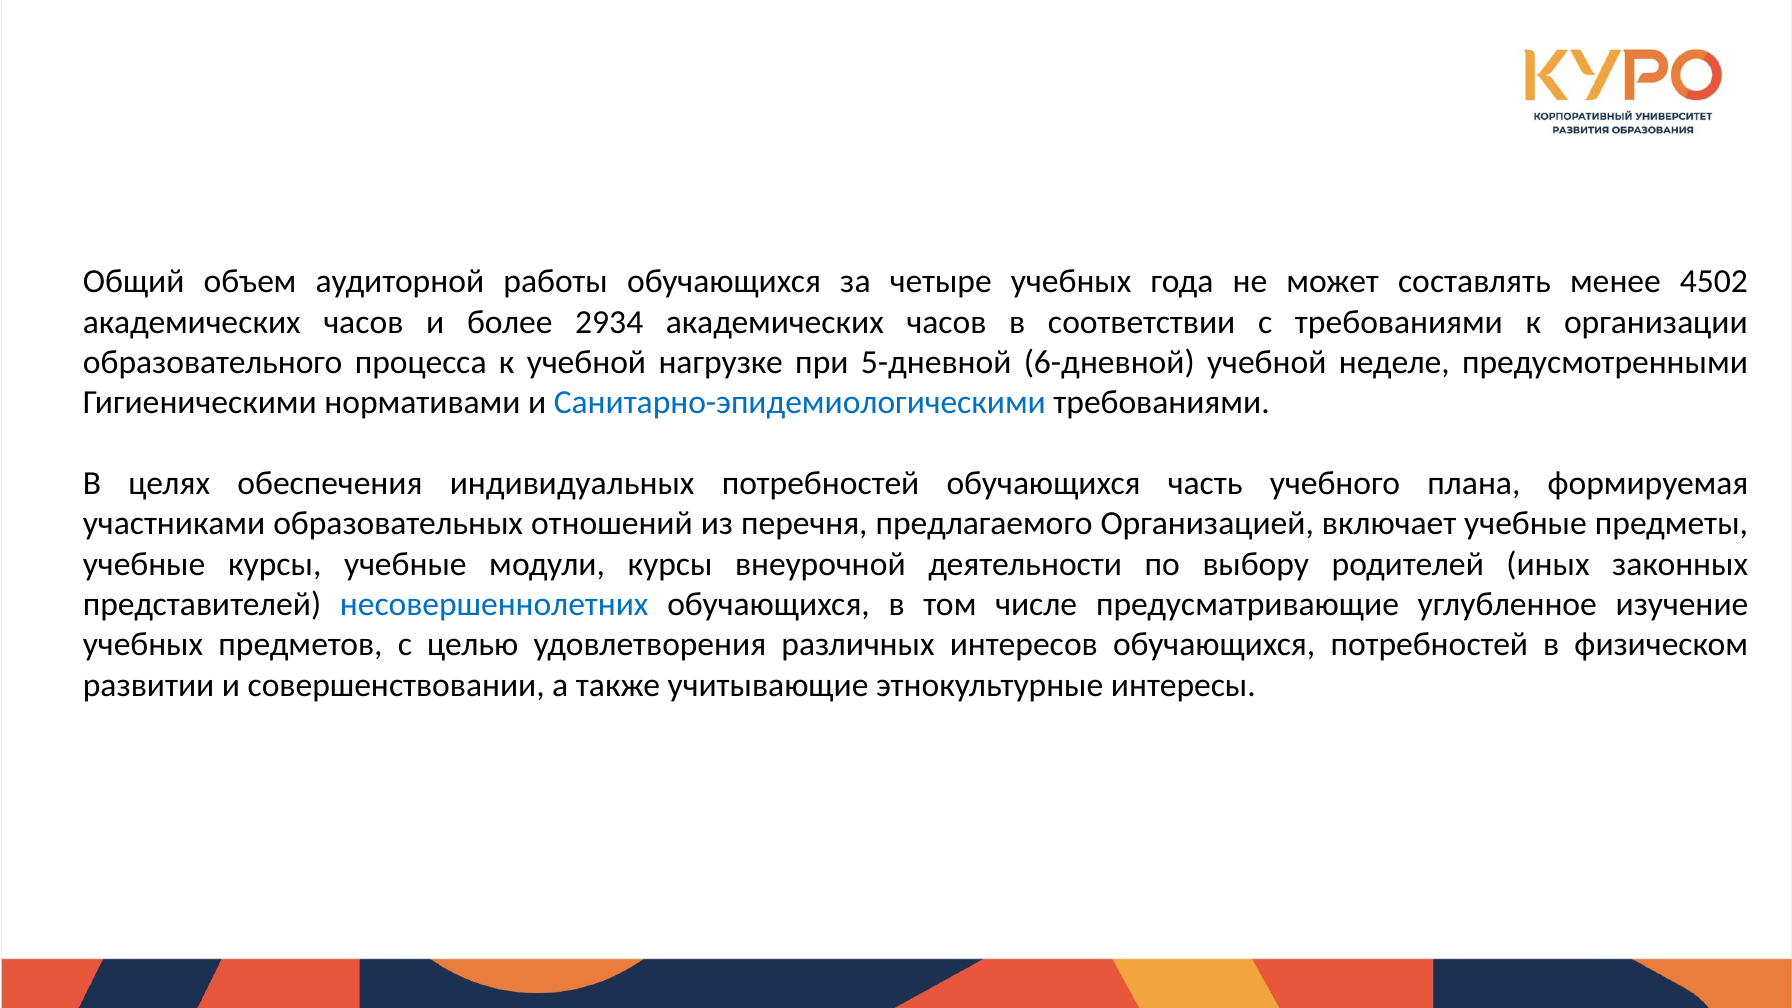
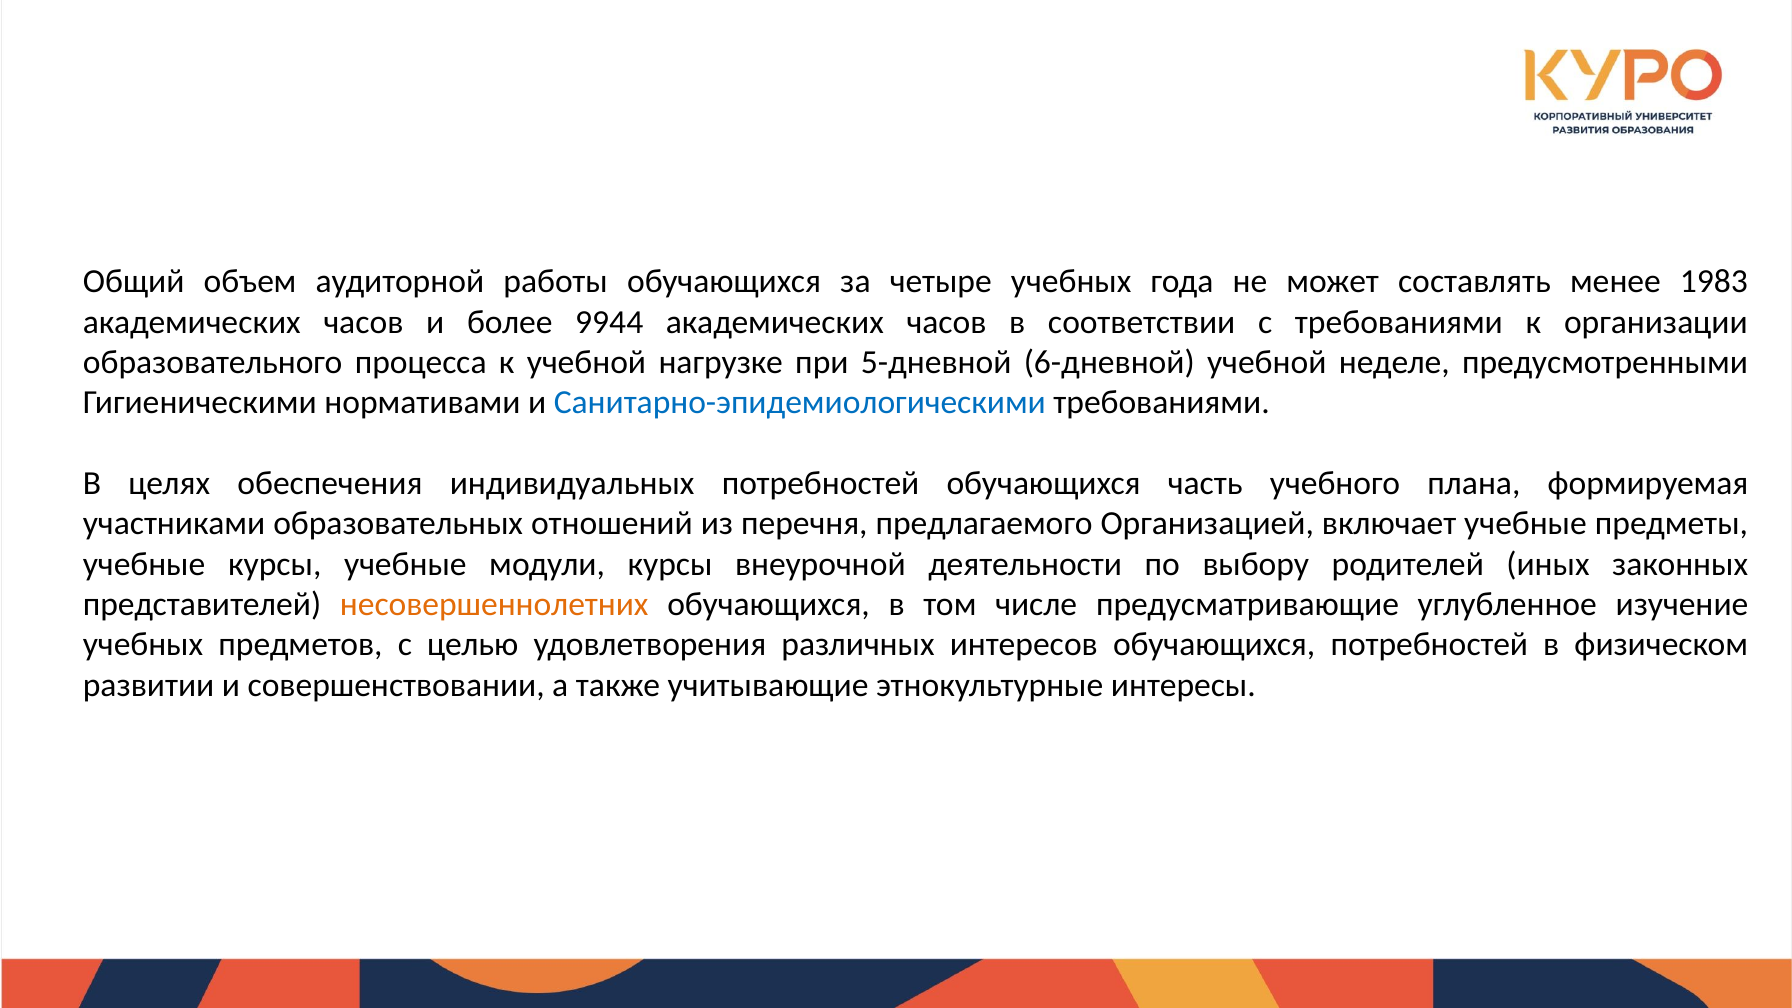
4502: 4502 -> 1983 (1714, 282)
2934: 2934 -> 9944 (609, 322)
несовершеннолетних colour: blue -> orange (494, 604)
